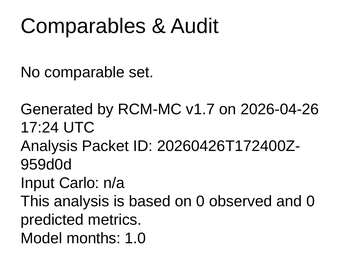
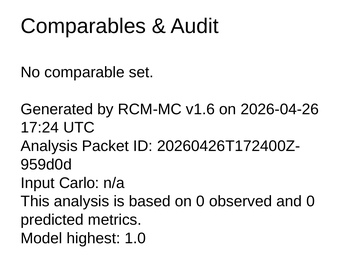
v1.7: v1.7 -> v1.6 (200, 109)
months: months -> highest (94, 238)
